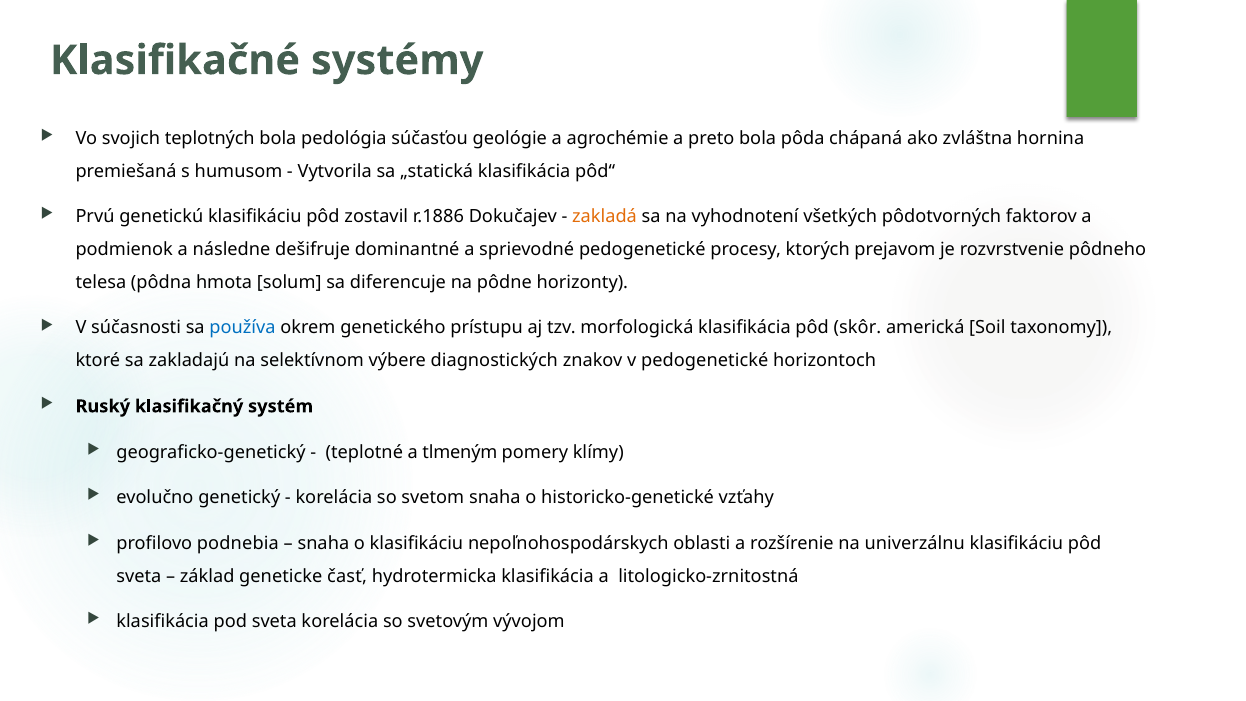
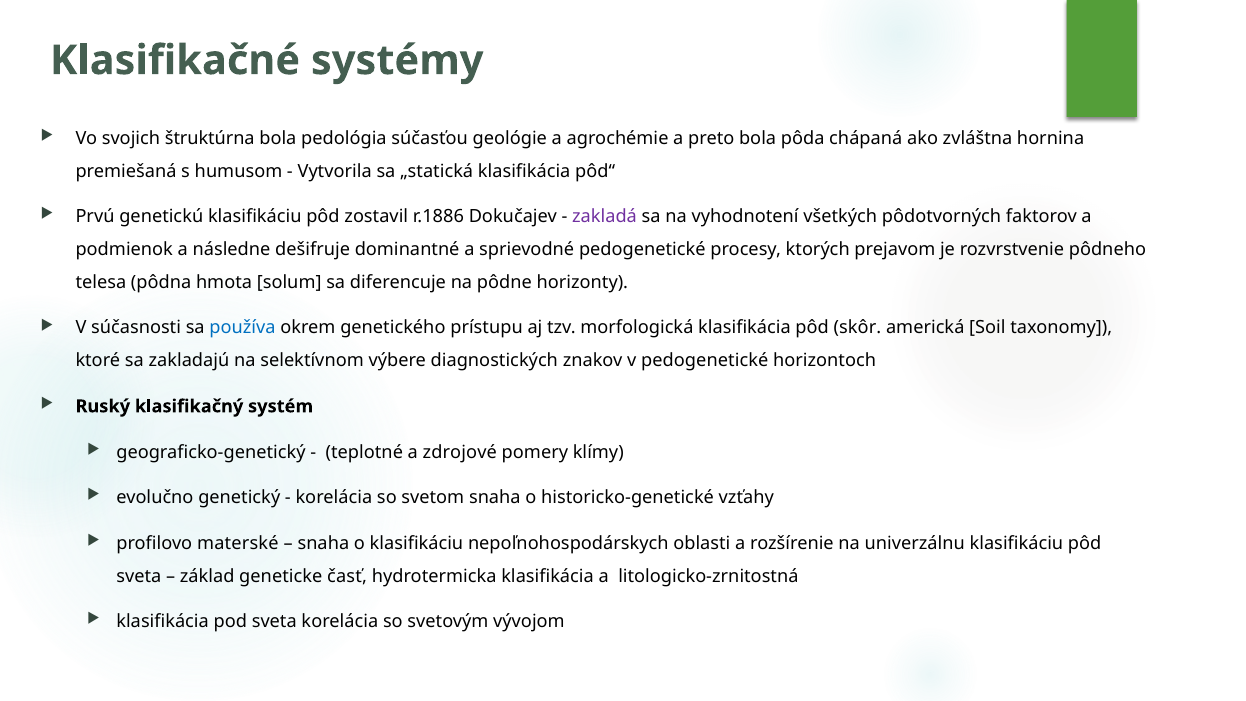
teplotných: teplotných -> štruktúrna (210, 138)
zakladá colour: orange -> purple (605, 217)
tlmeným: tlmeným -> zdrojové (460, 452)
podnebia: podnebia -> materské (238, 543)
